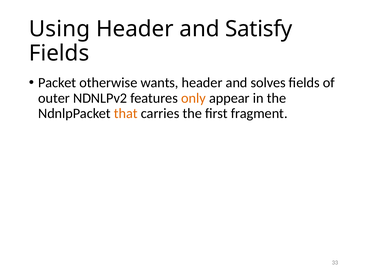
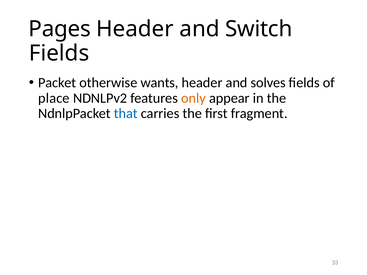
Using: Using -> Pages (60, 29)
Satisfy: Satisfy -> Switch (259, 29)
outer: outer -> place (54, 98)
that colour: orange -> blue (126, 114)
